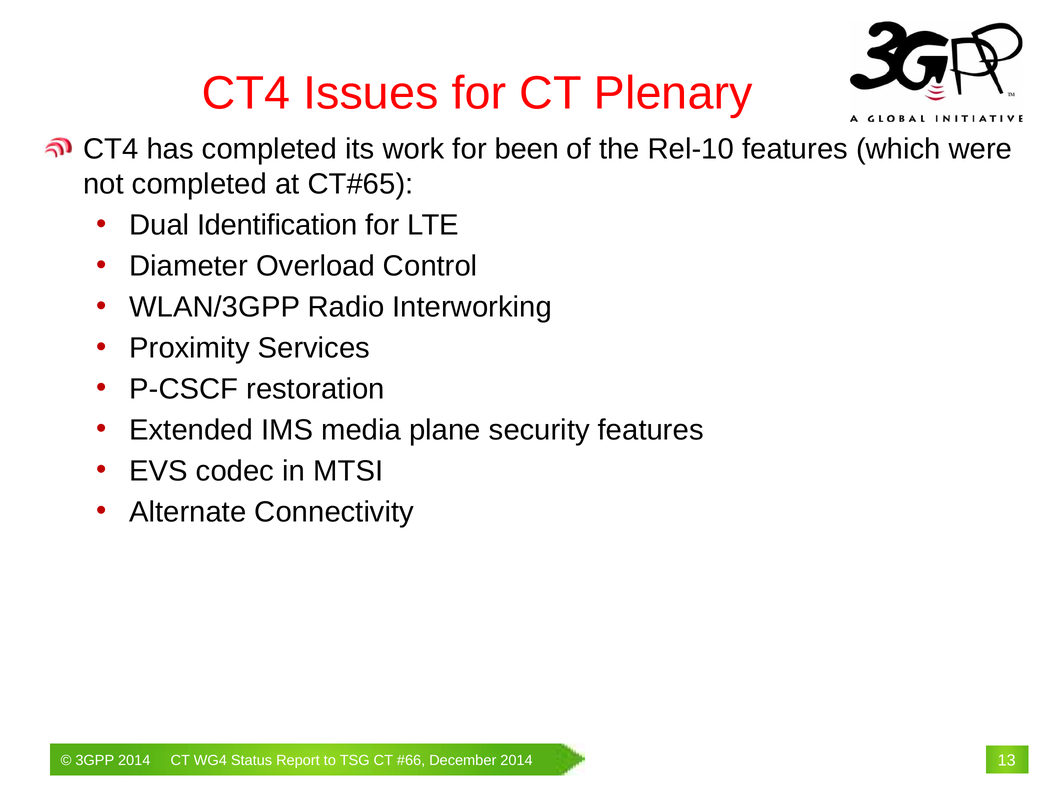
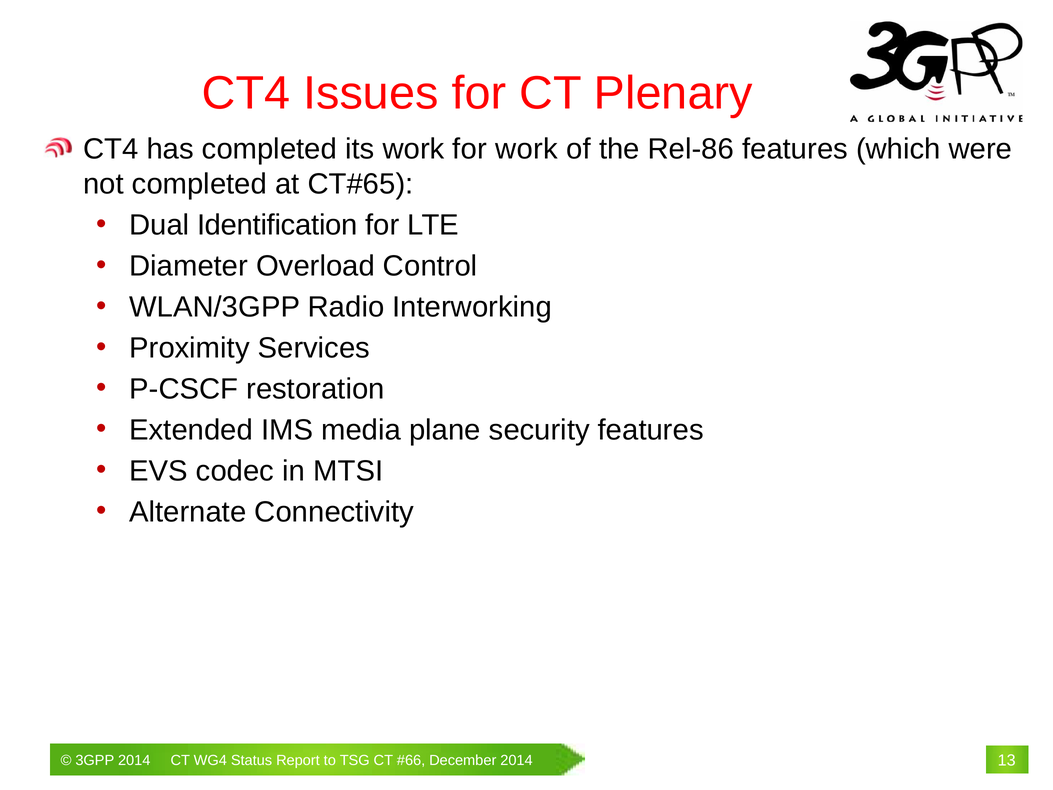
for been: been -> work (526, 149)
Rel-10: Rel-10 -> Rel-86 (691, 149)
